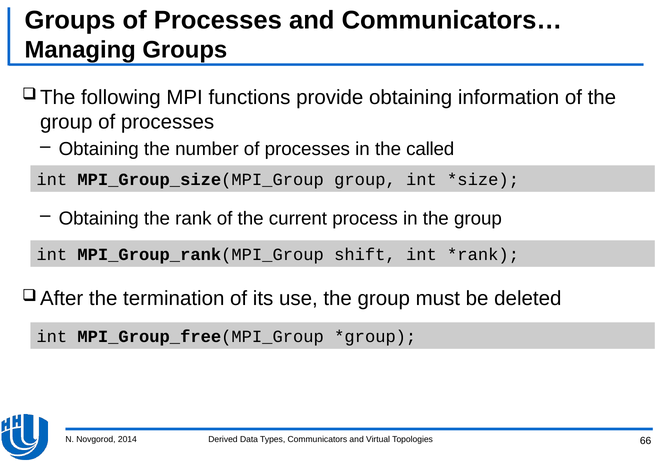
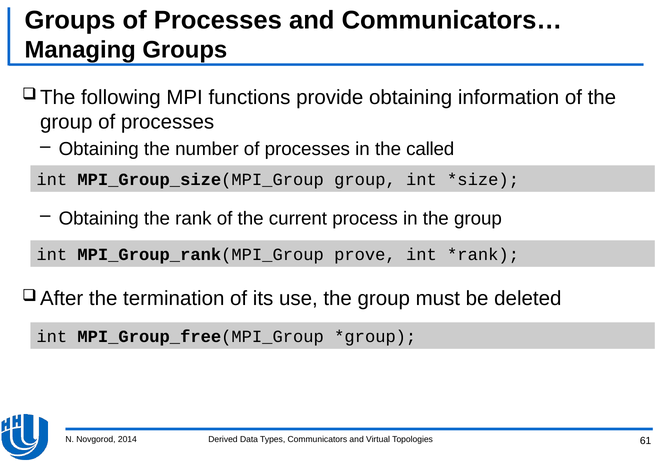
shift: shift -> prove (365, 255)
66: 66 -> 61 (646, 441)
